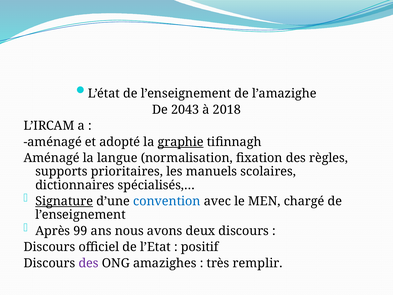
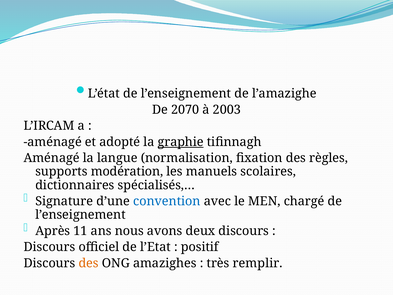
2043: 2043 -> 2070 (185, 110)
2018: 2018 -> 2003 (227, 110)
prioritaires: prioritaires -> modération (127, 171)
Signature underline: present -> none (64, 201)
99: 99 -> 11 (80, 231)
des colour: purple -> orange (89, 263)
